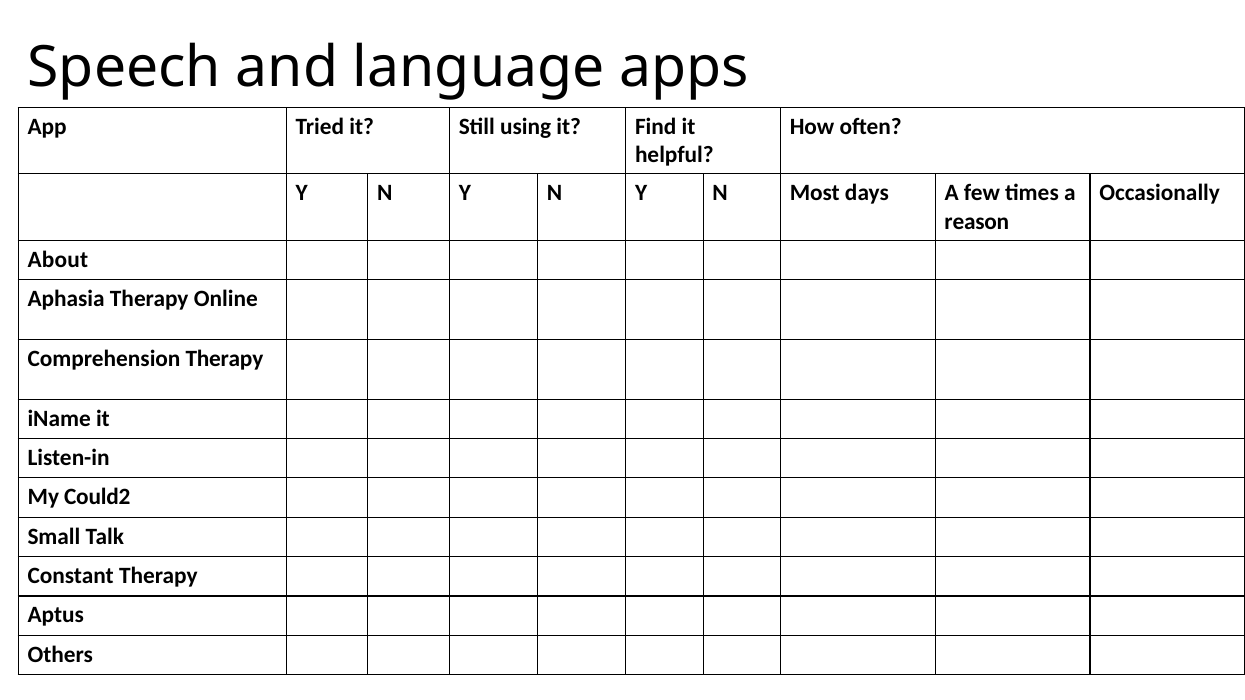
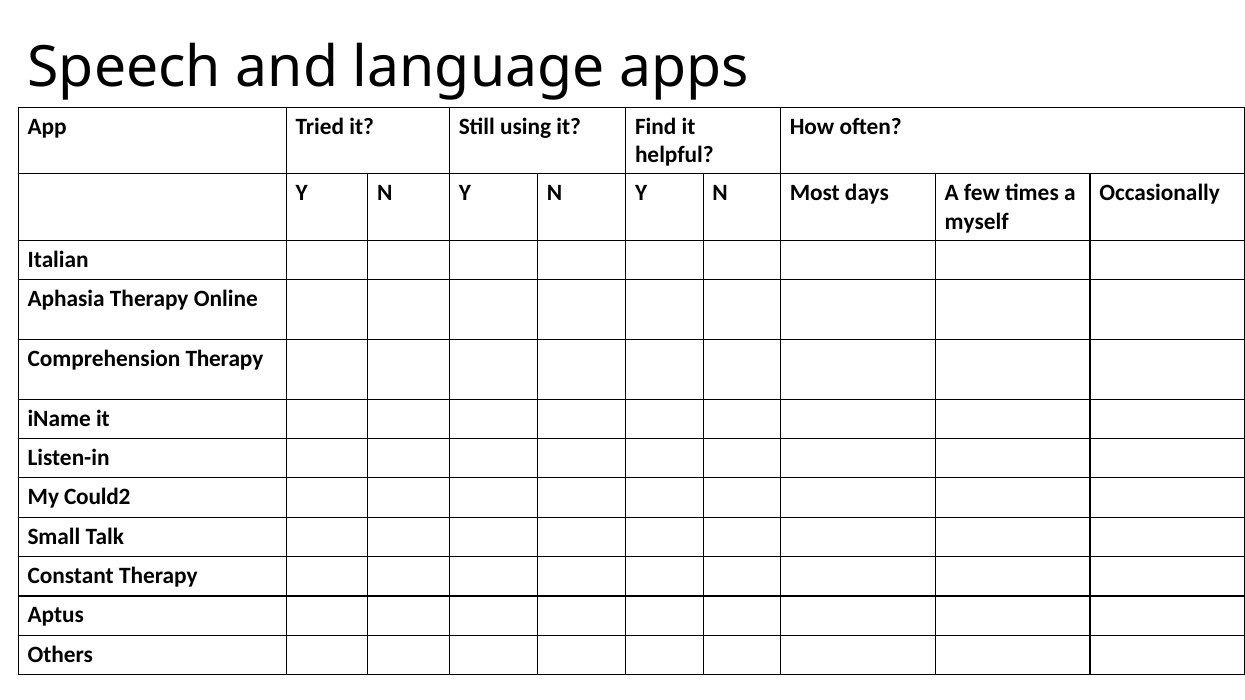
reason: reason -> myself (977, 222)
About: About -> Italian (58, 260)
